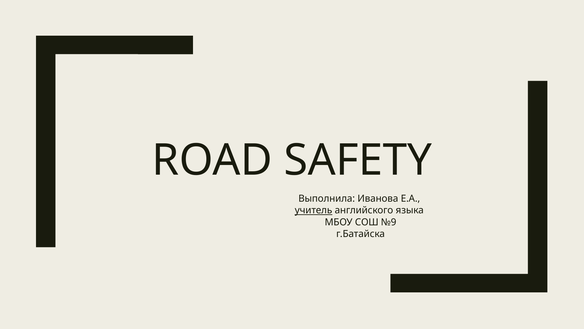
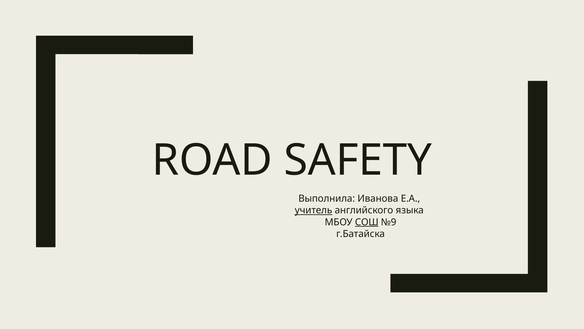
СОШ underline: none -> present (367, 222)
